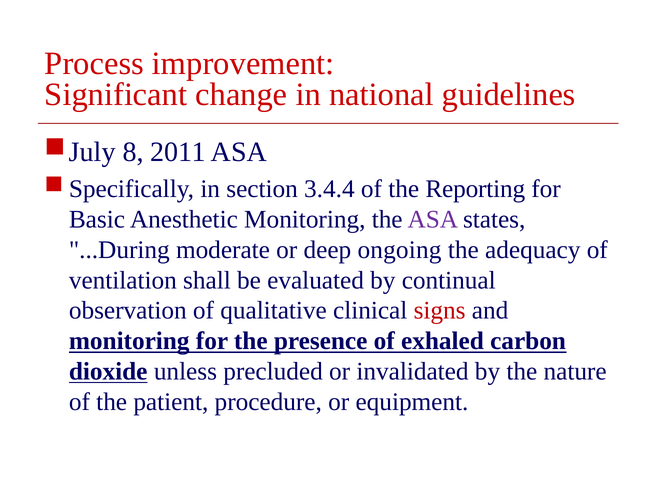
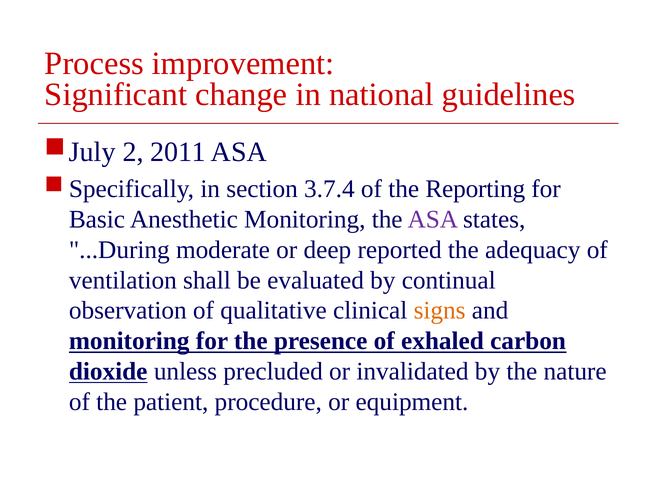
8: 8 -> 2 (133, 152)
3.4.4: 3.4.4 -> 3.7.4 (329, 189)
ongoing: ongoing -> reported (400, 250)
signs colour: red -> orange (440, 311)
